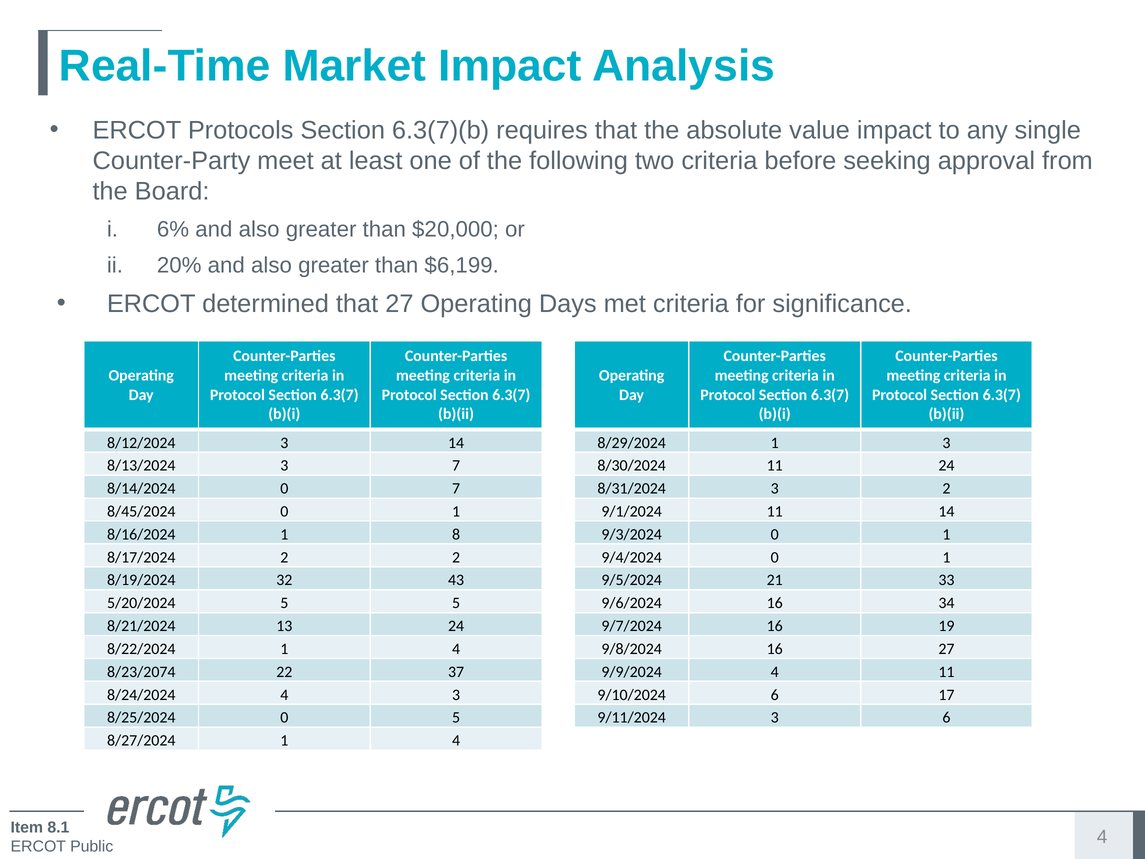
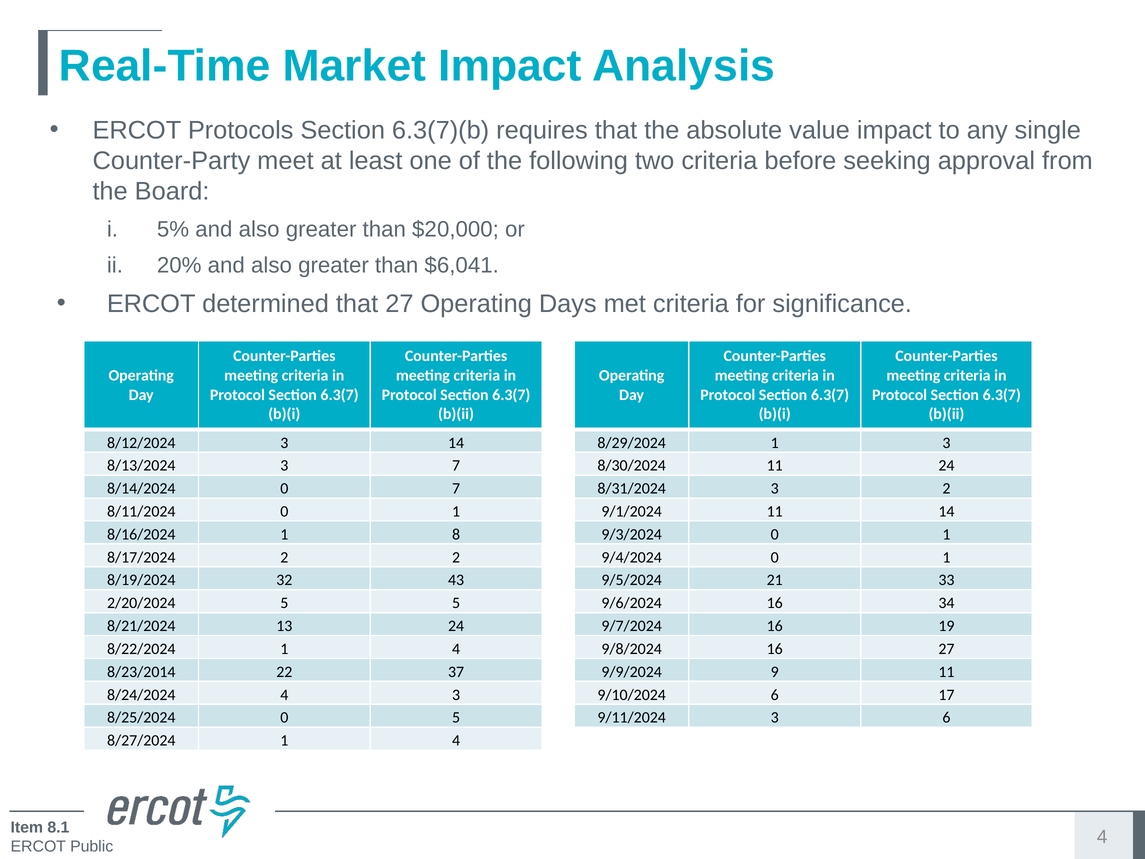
6%: 6% -> 5% (173, 229)
$6,199: $6,199 -> $6,041 (462, 265)
8/45/2024: 8/45/2024 -> 8/11/2024 (141, 511)
5/20/2024: 5/20/2024 -> 2/20/2024 (141, 603)
8/23/2074: 8/23/2074 -> 8/23/2014 (141, 672)
9/9/2024 4: 4 -> 9 (775, 672)
